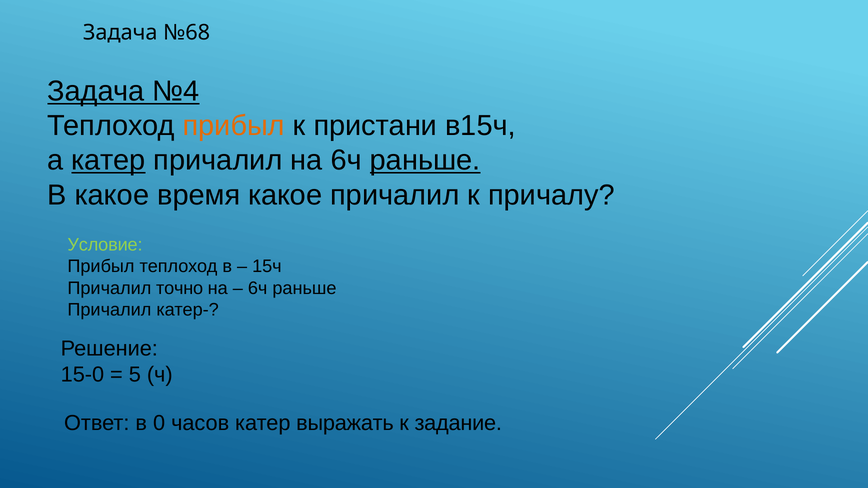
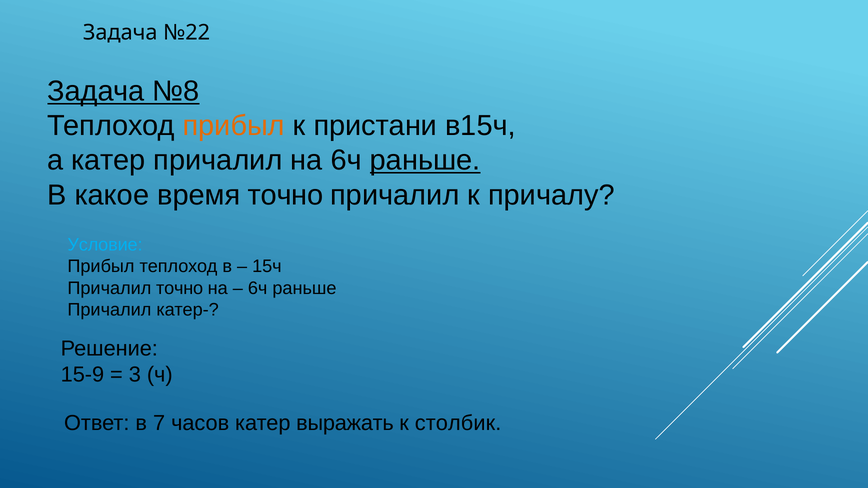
№68: №68 -> №22 (187, 32)
№4: №4 -> №8 (176, 91)
катер underline: present -> none (108, 160)
время какое: какое -> точно (285, 195)
Условие colour: light green -> light blue (105, 245)
15-0: 15-0 -> 15-9 (82, 375)
5: 5 -> 3 (135, 375)
0: 0 -> 7 (159, 423)
задание: задание -> столбик (458, 423)
